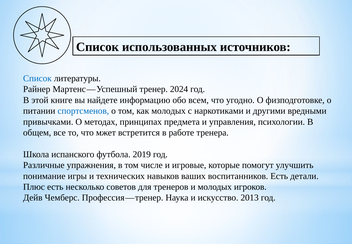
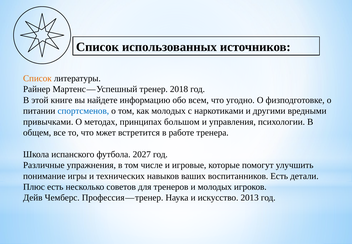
Список colour: blue -> orange (37, 78)
2024: 2024 -> 2018 (179, 89)
предмета: предмета -> большом (182, 122)
2019: 2019 -> 2027 (142, 154)
